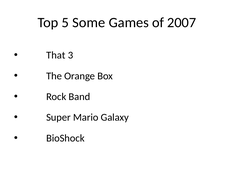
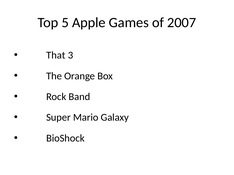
Some: Some -> Apple (89, 23)
